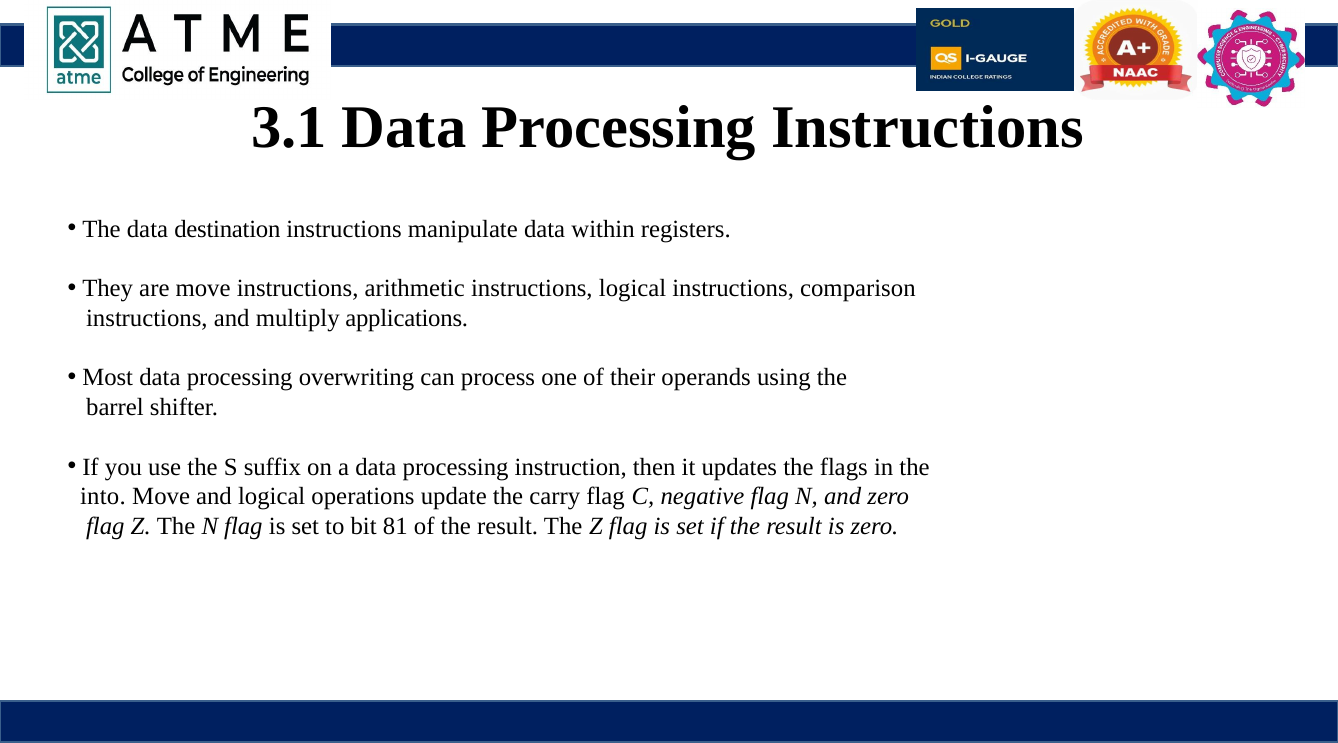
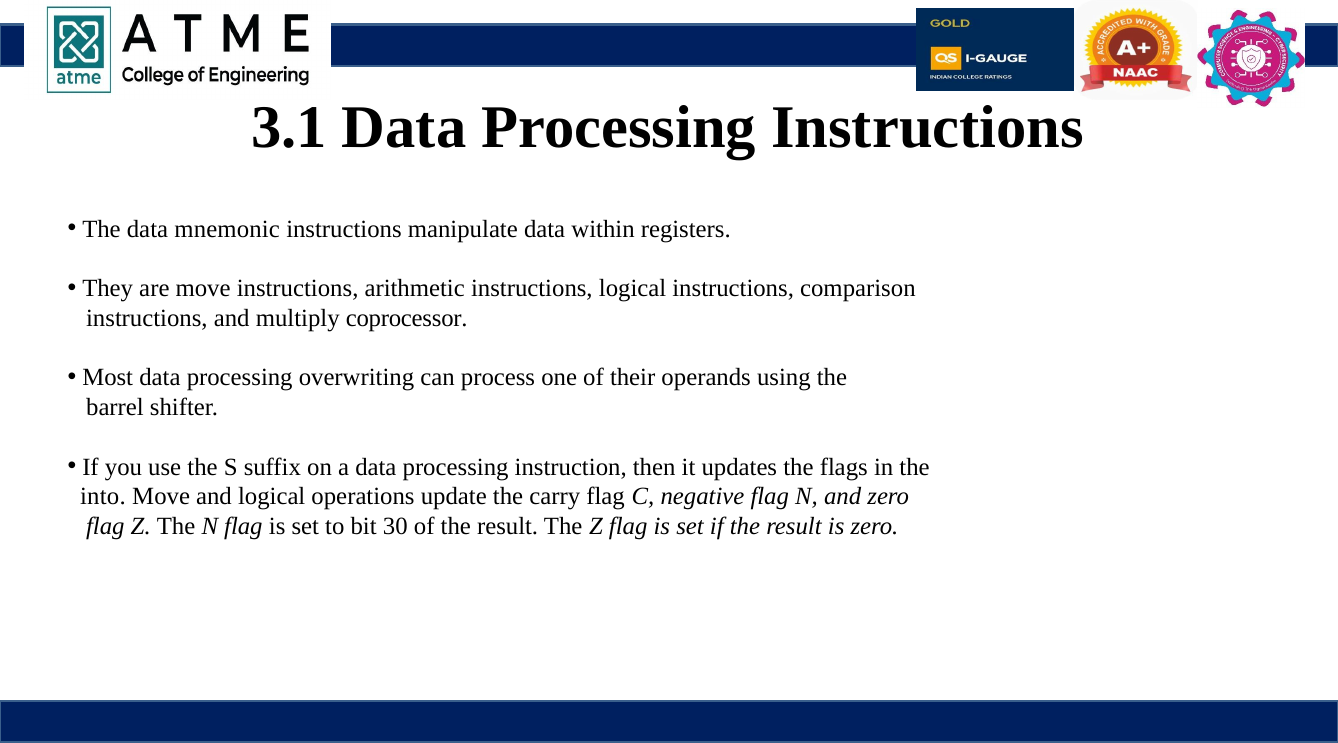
destination: destination -> mnemonic (227, 229)
applications: applications -> coprocessor (407, 318)
81: 81 -> 30 (395, 527)
